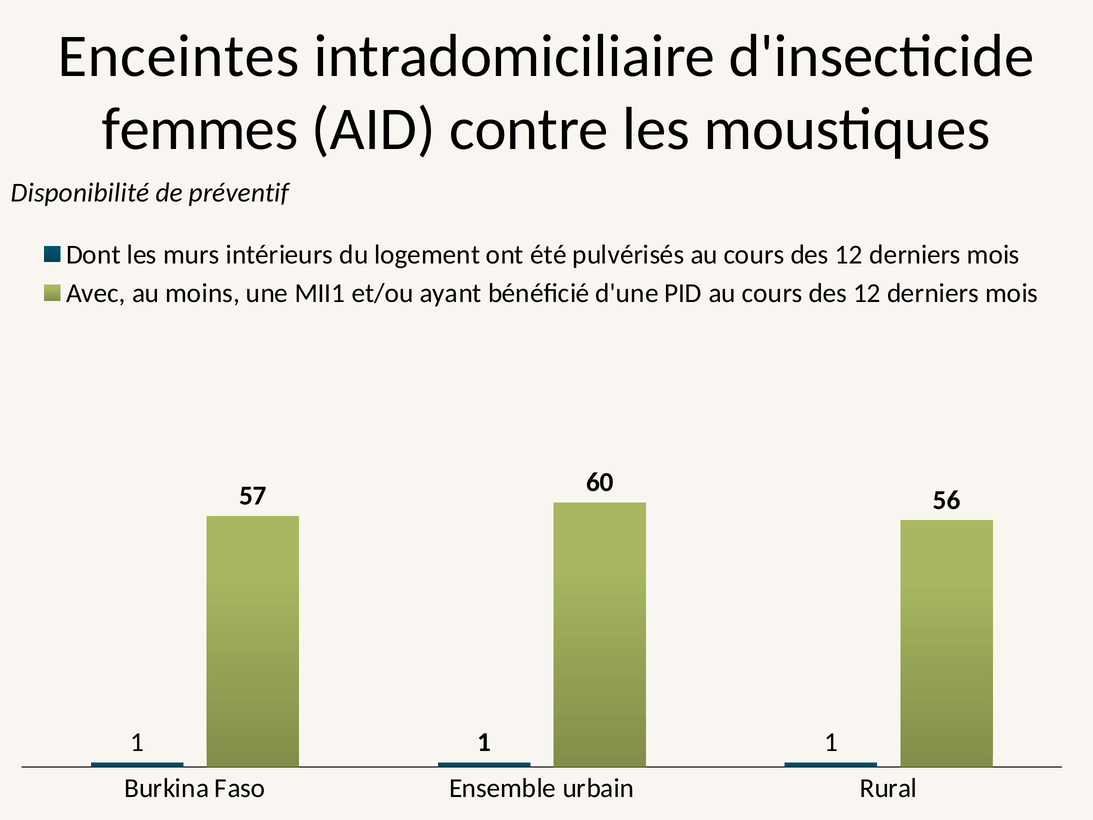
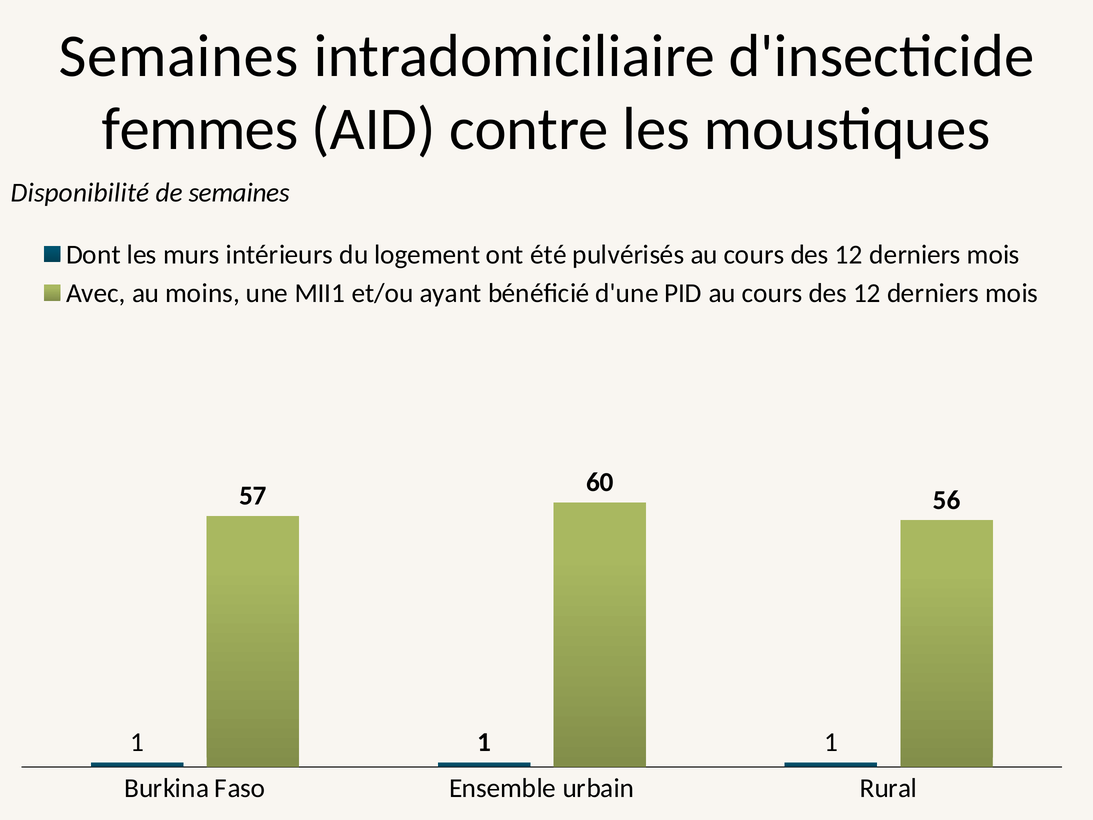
Enceintes: Enceintes -> Semaines (179, 56)
de préventif: préventif -> semaines (239, 193)
